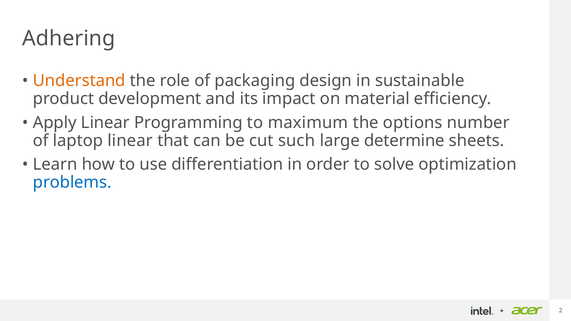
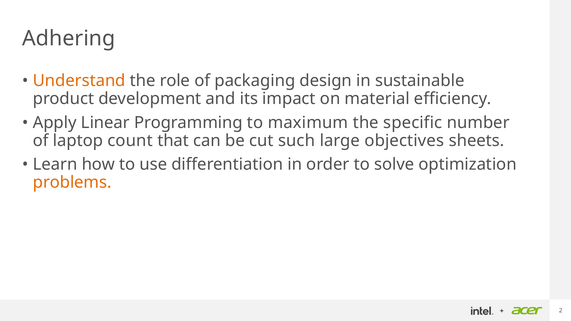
options: options -> specific (413, 123)
laptop linear: linear -> count (130, 141)
determine: determine -> objectives (404, 141)
problems colour: blue -> orange (72, 183)
